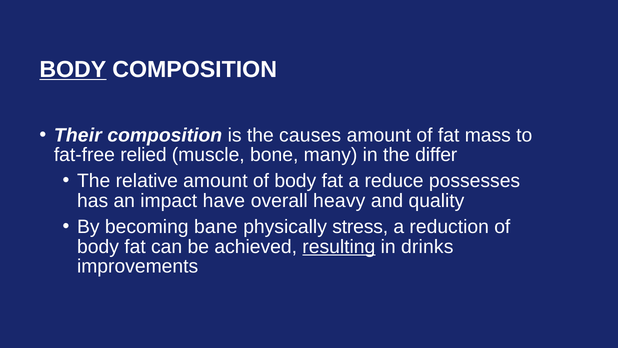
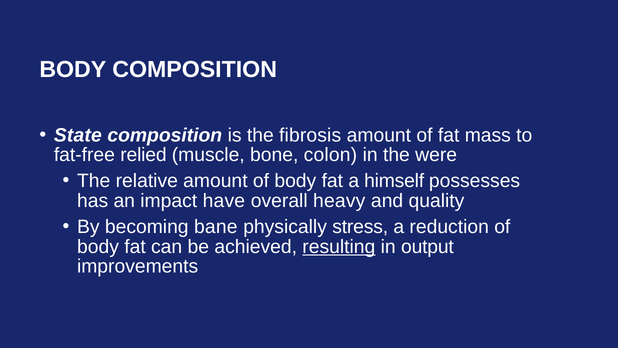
BODY underline: present -> none (73, 69)
Their: Their -> State (78, 135)
causes: causes -> fibrosis (310, 135)
many: many -> colon (330, 155)
differ: differ -> were (436, 155)
reduce: reduce -> himself (394, 181)
drinks: drinks -> output (427, 246)
